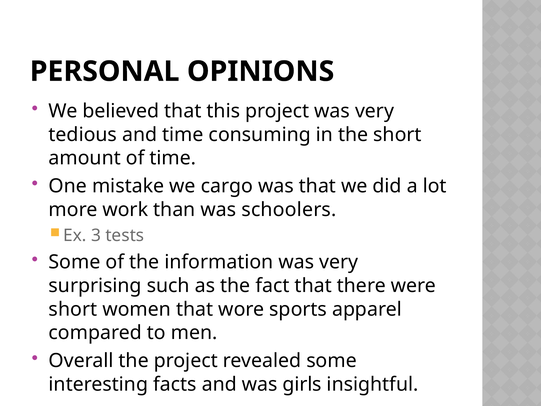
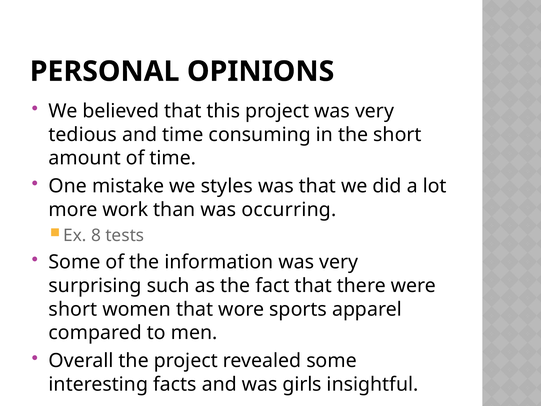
cargo: cargo -> styles (227, 186)
schoolers: schoolers -> occurring (289, 210)
3: 3 -> 8 (96, 235)
